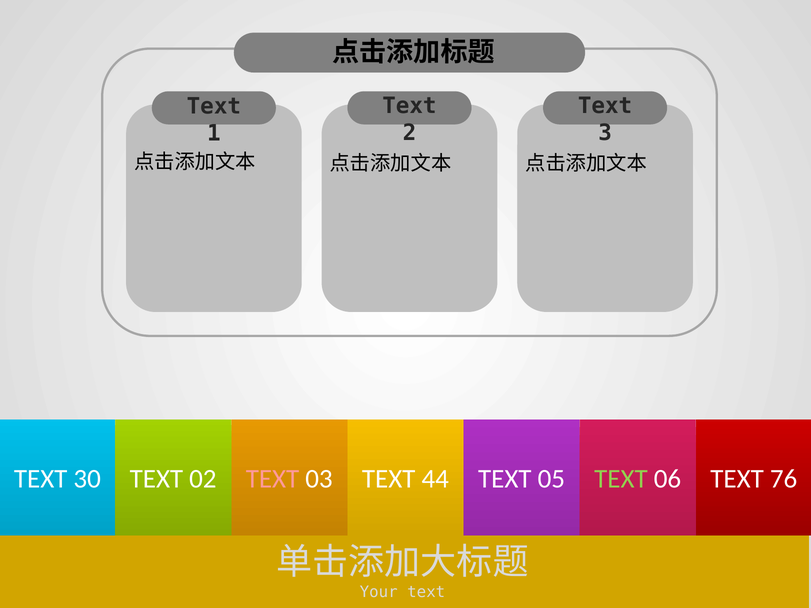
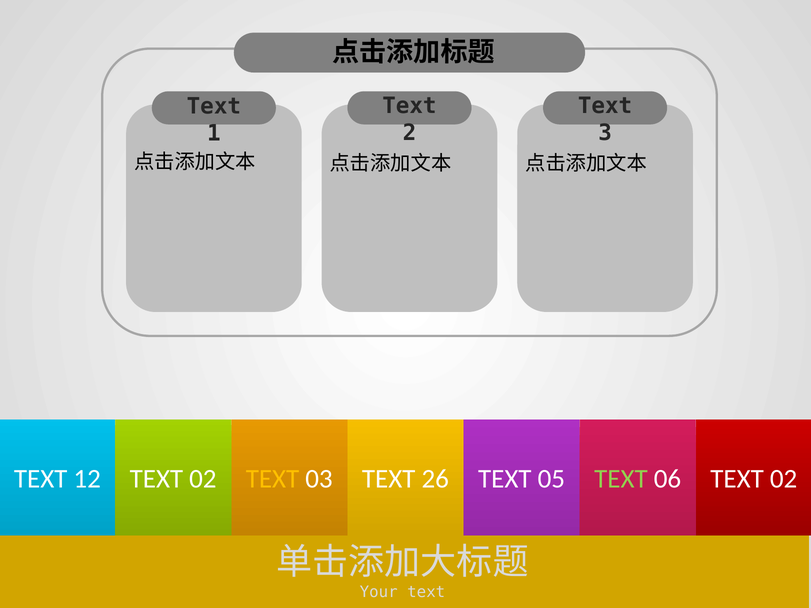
30: 30 -> 12 (87, 479)
TEXT colour: pink -> yellow (273, 479)
44: 44 -> 26 (435, 479)
06 TEXT 76: 76 -> 02 (784, 479)
